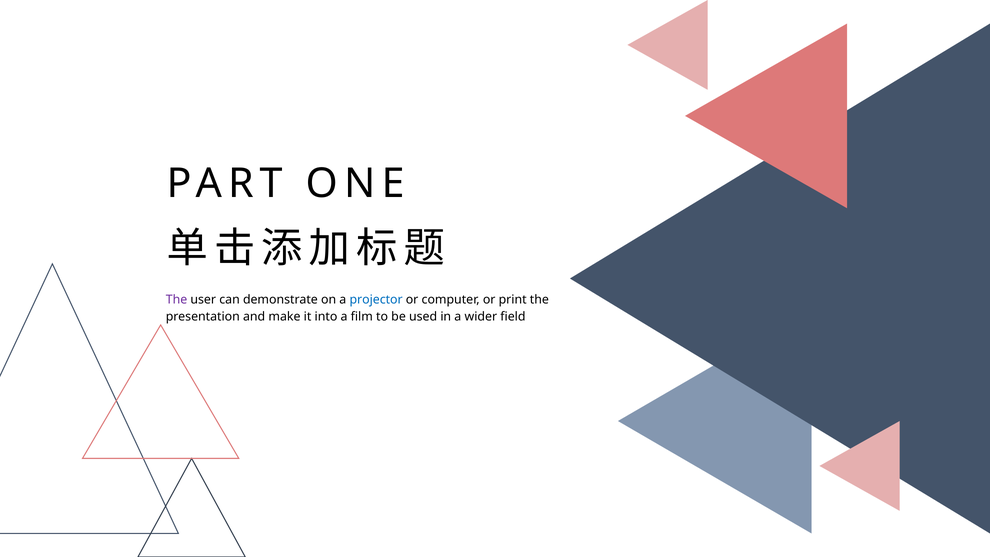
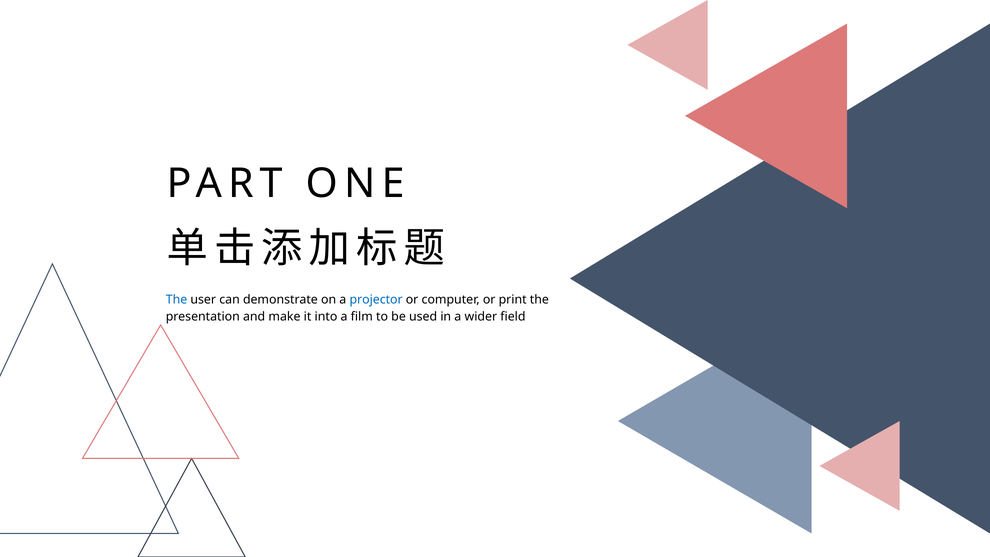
The colour: purple -> blue (177, 300)
